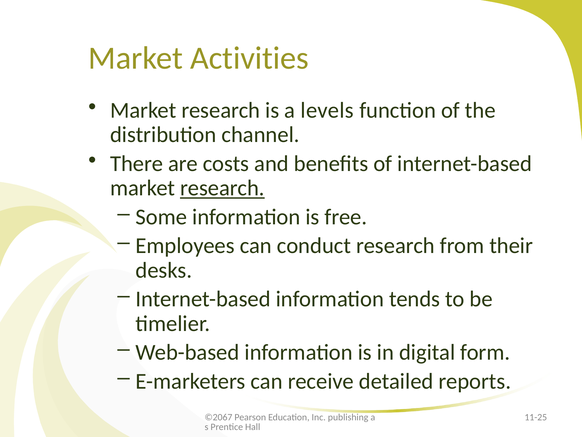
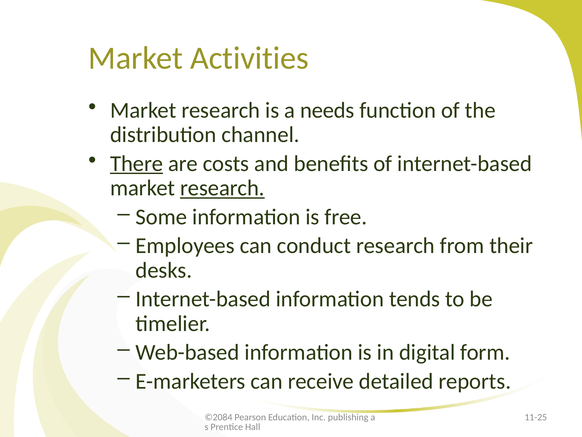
levels: levels -> needs (327, 110)
There underline: none -> present (137, 163)
©2067: ©2067 -> ©2084 (218, 417)
